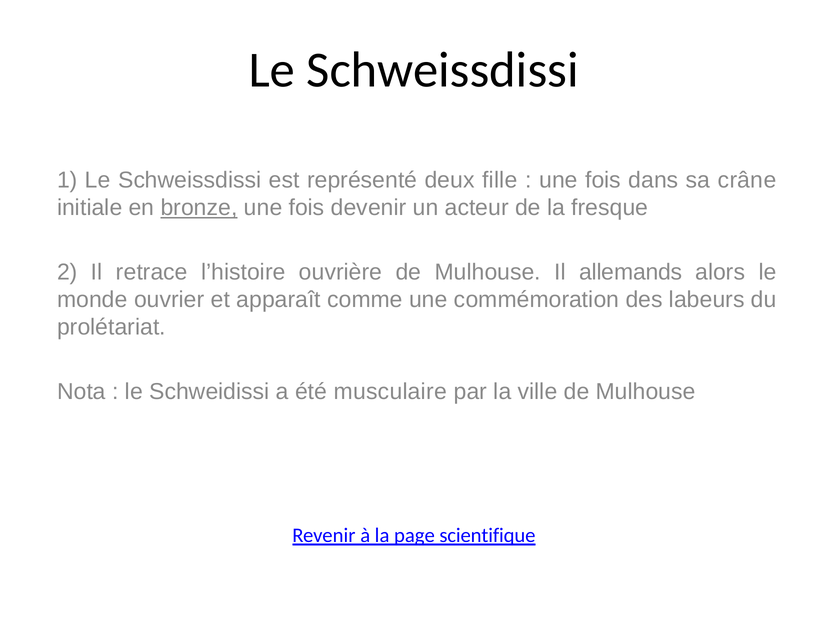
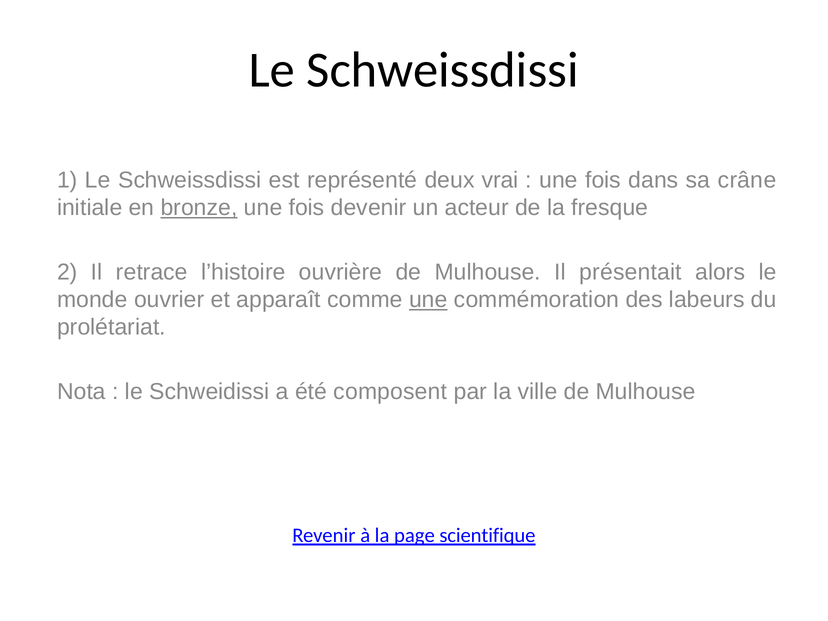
fille: fille -> vrai (500, 180)
allemands: allemands -> présentait (631, 272)
une underline: none -> present (428, 300)
musculaire: musculaire -> composent (390, 392)
